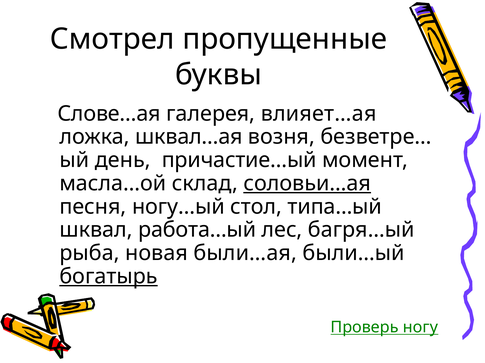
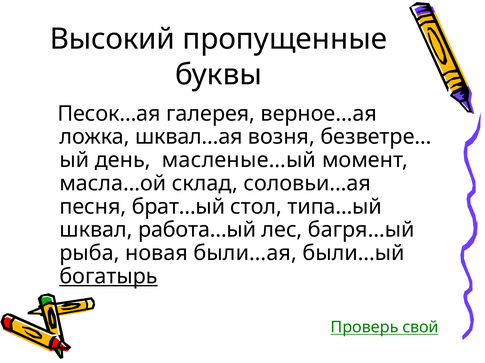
Смотрел: Смотрел -> Высокий (112, 39)
Слове…ая: Слове…ая -> Песок…ая (109, 114)
влияет…ая: влияет…ая -> верное…ая (319, 114)
причастие…ый: причастие…ый -> масленые…ый (239, 160)
соловьи…ая underline: present -> none (307, 184)
ногу…ый: ногу…ый -> брат…ый (178, 207)
ногу: ногу -> свой (421, 328)
